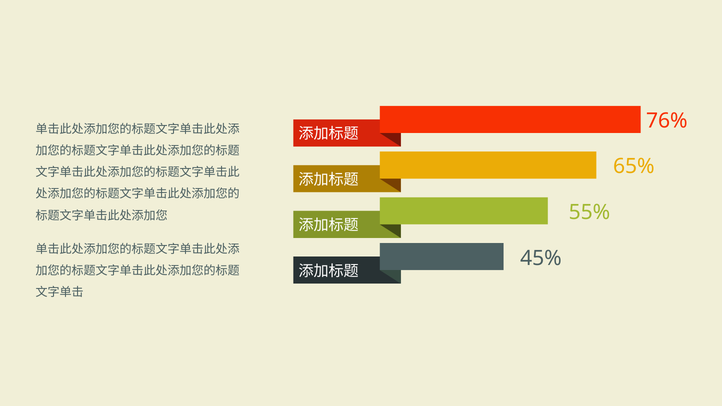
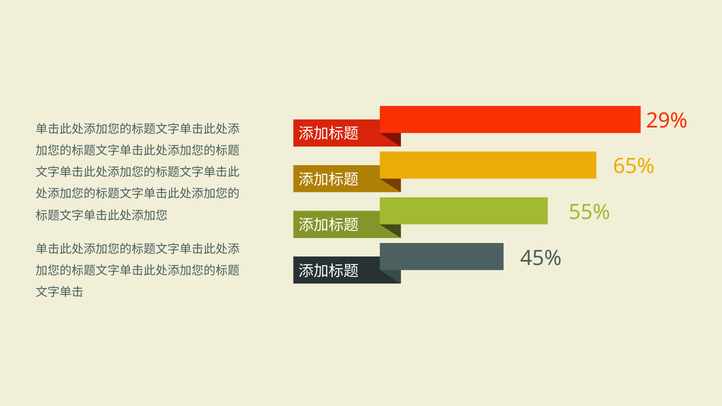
76%: 76% -> 29% (667, 121)
